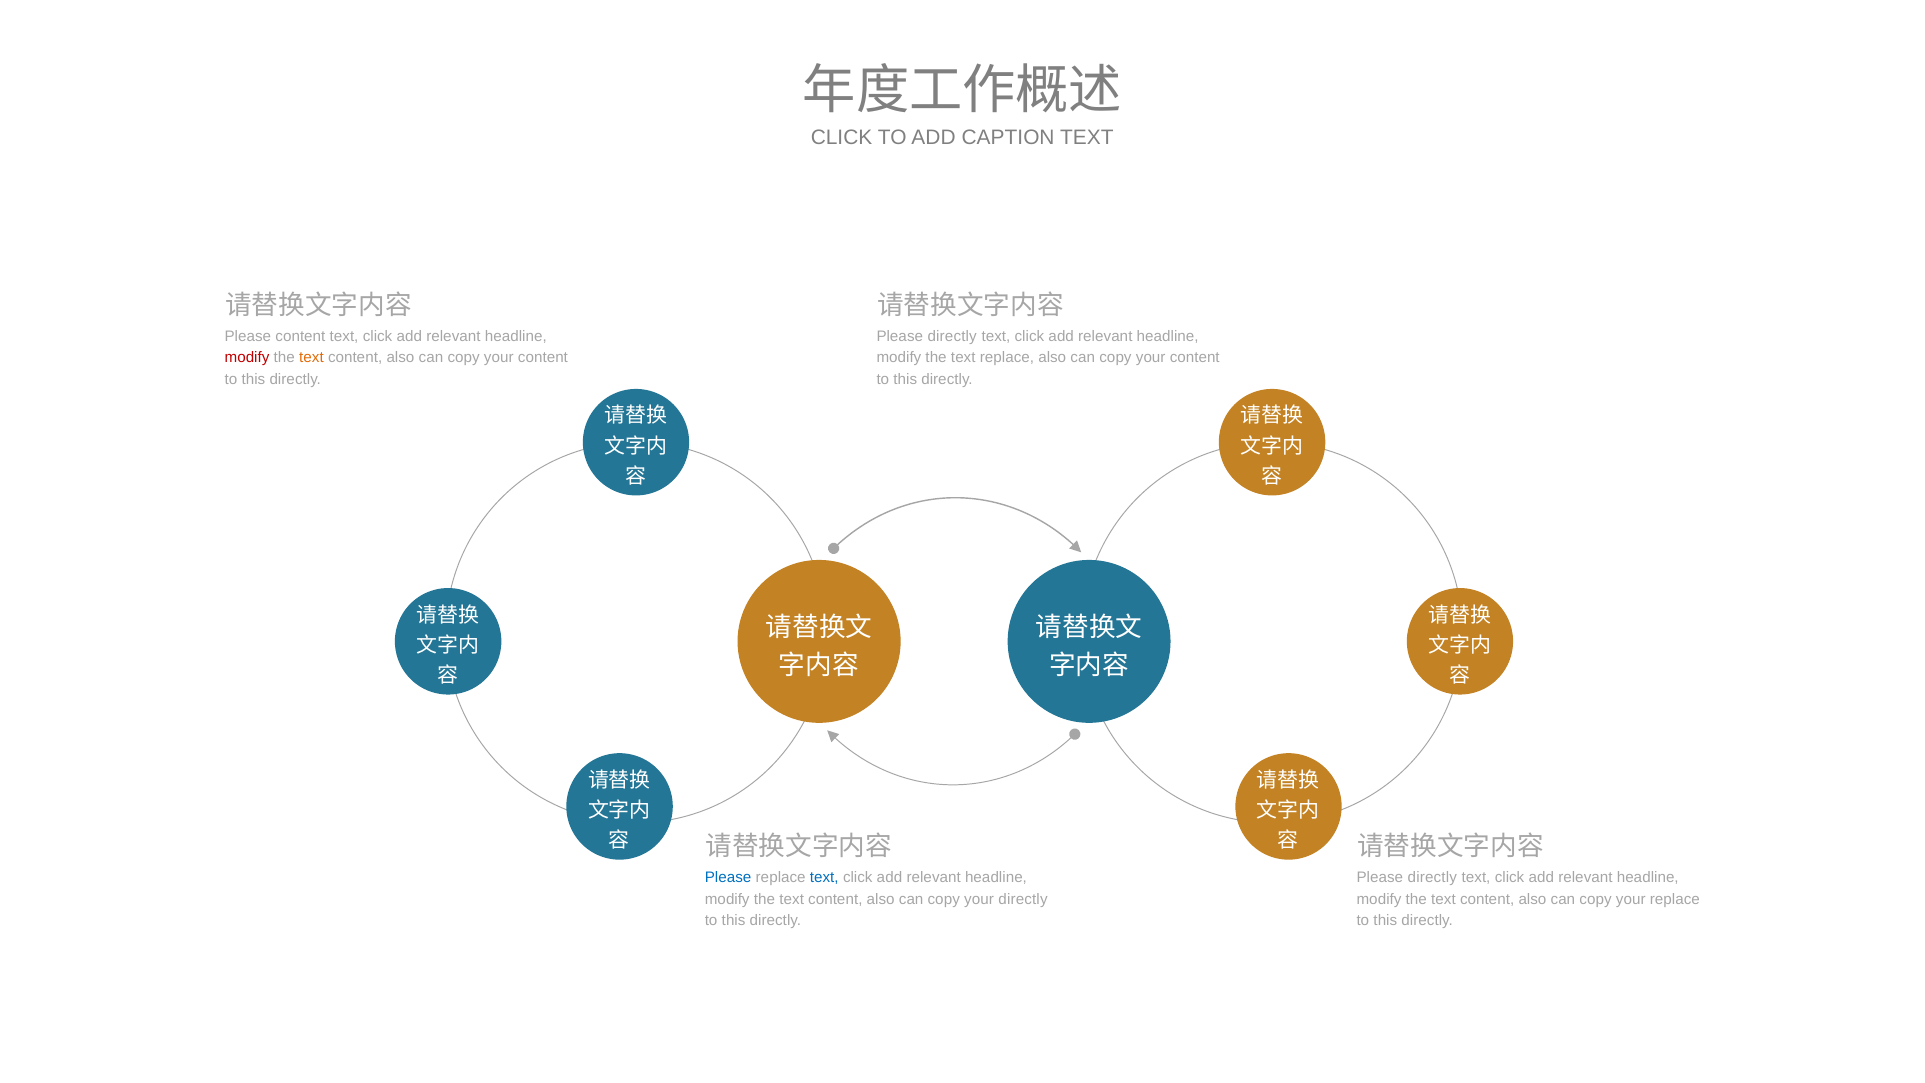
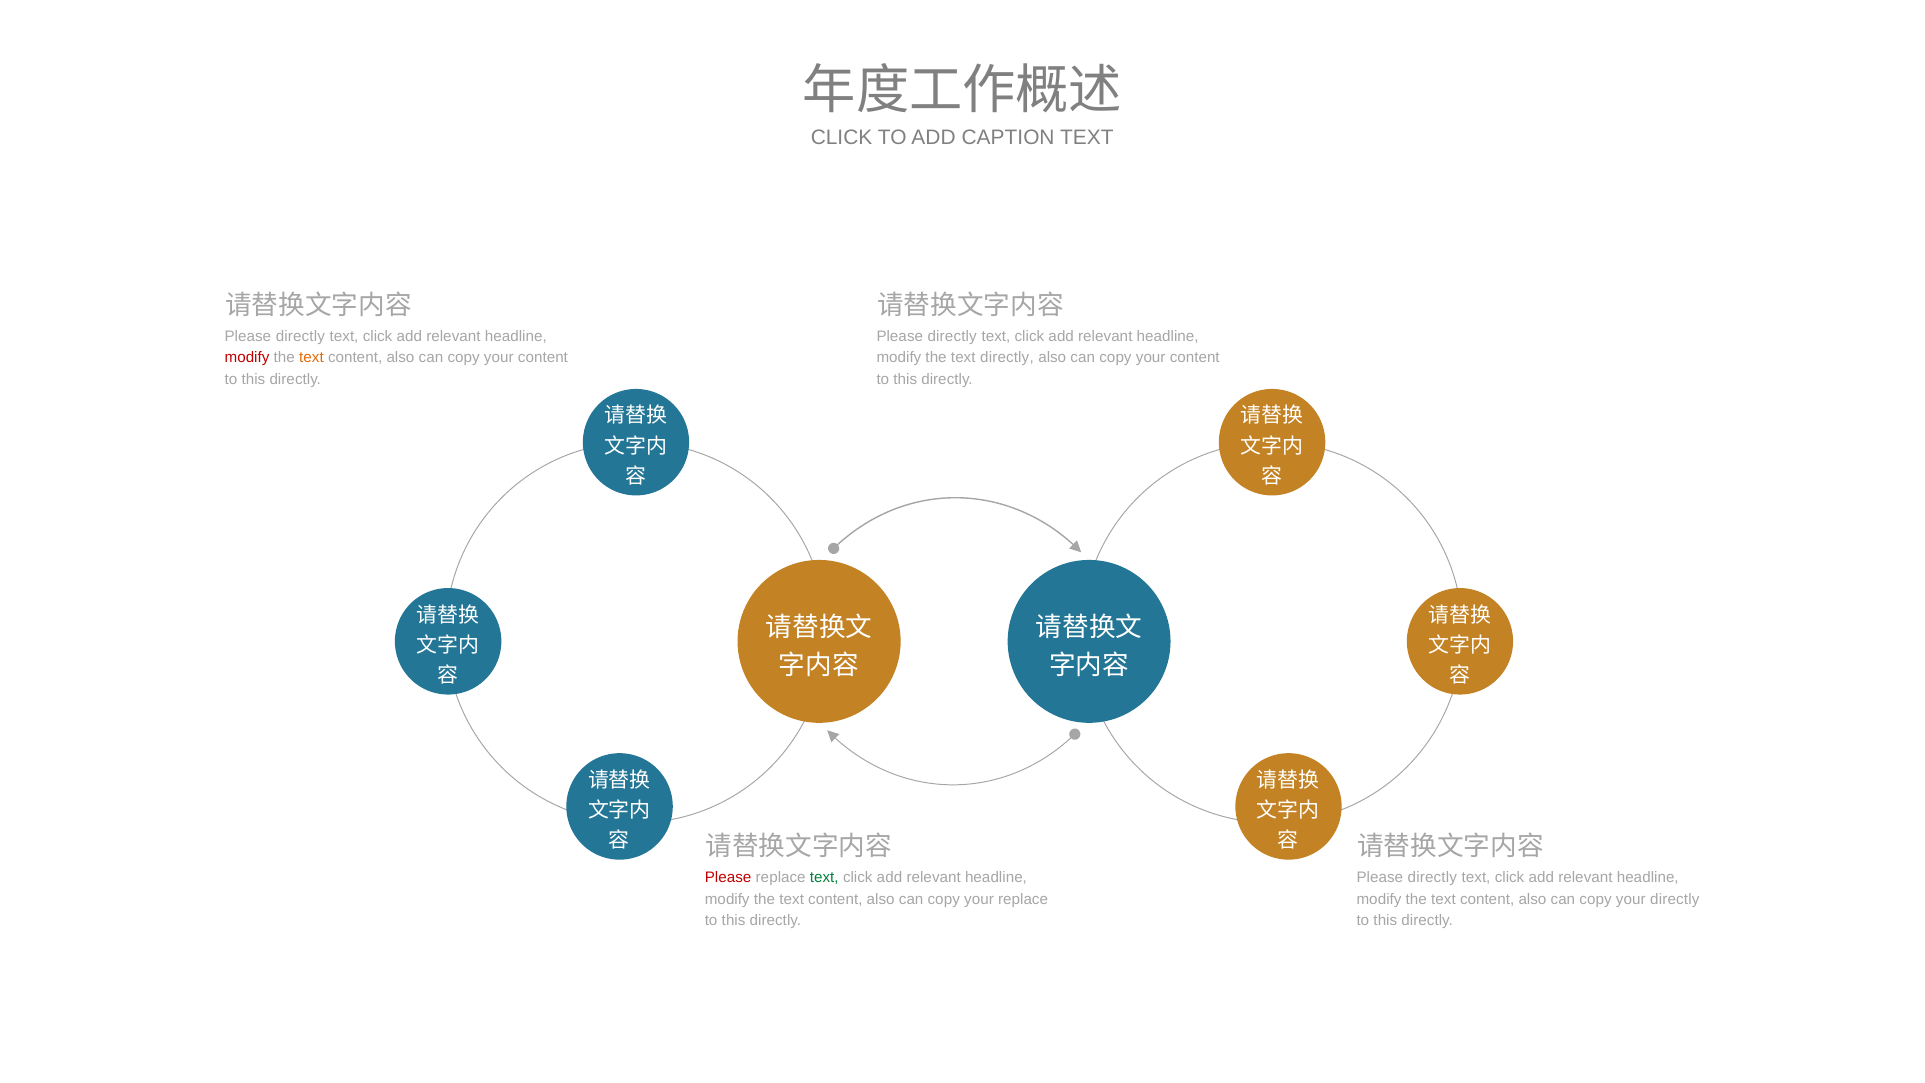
content: content -> directly (300, 336)
text replace: replace -> directly (1007, 358)
Please colour: blue -> red (728, 877)
text colour: blue -> green (824, 877)
your directly: directly -> replace (1023, 899)
your replace: replace -> directly (1675, 899)
